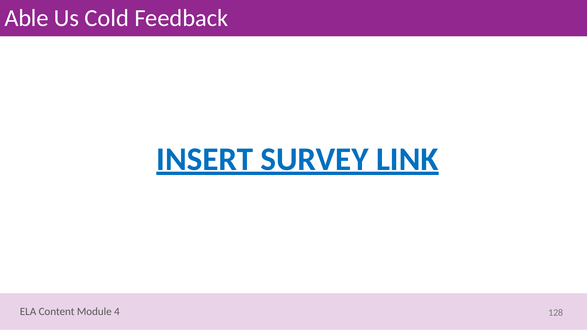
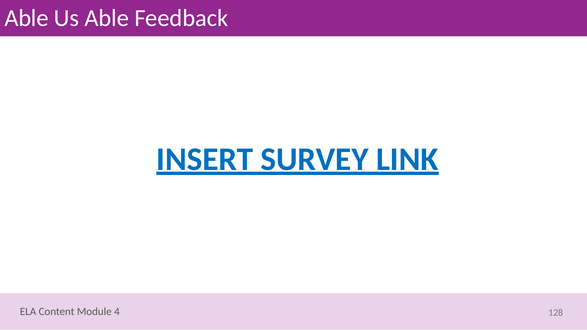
Us Cold: Cold -> Able (107, 18)
